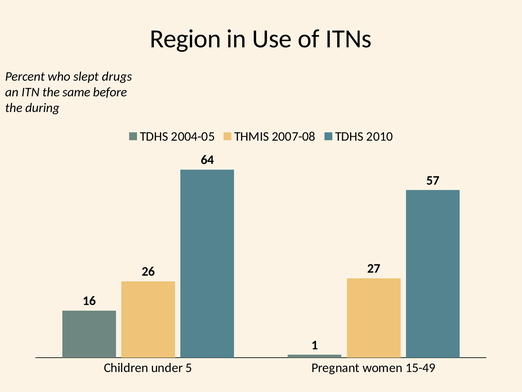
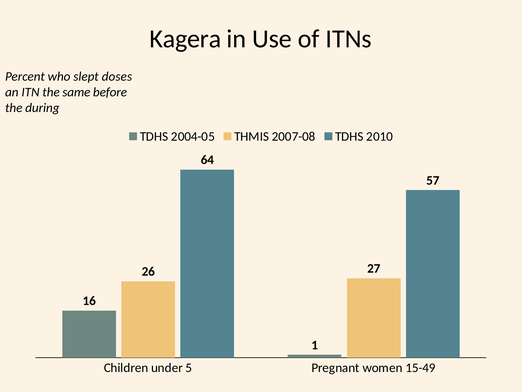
Region: Region -> Kagera (185, 39)
drugs: drugs -> doses (117, 77)
